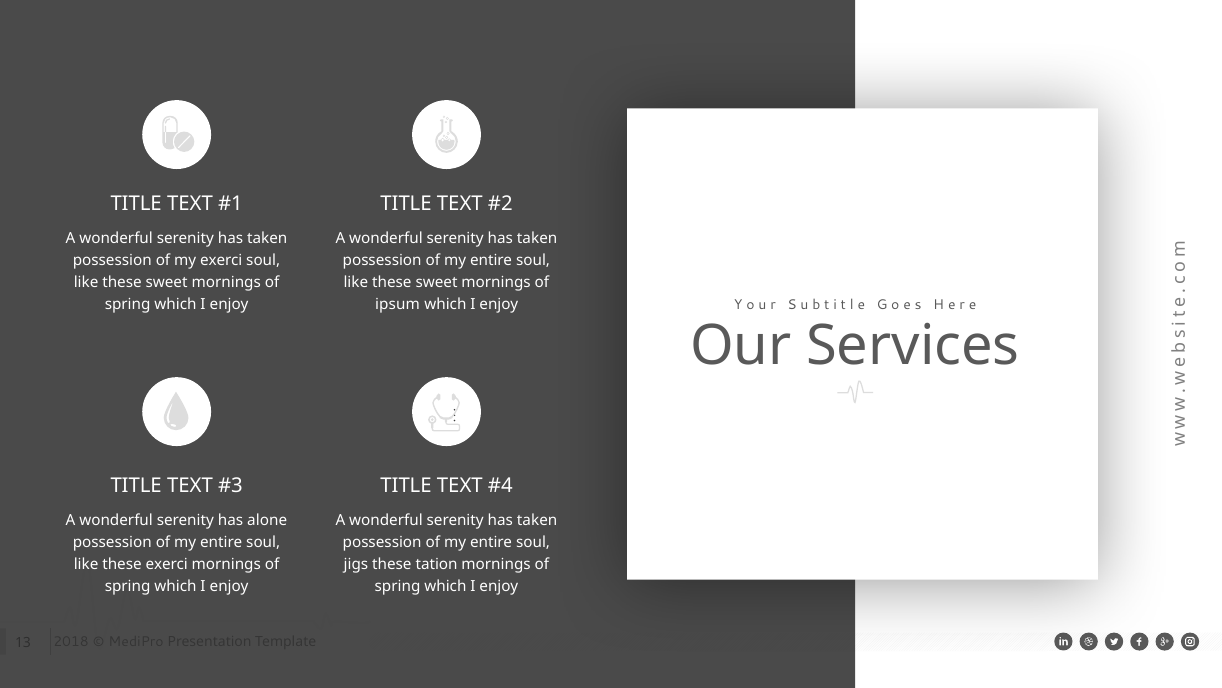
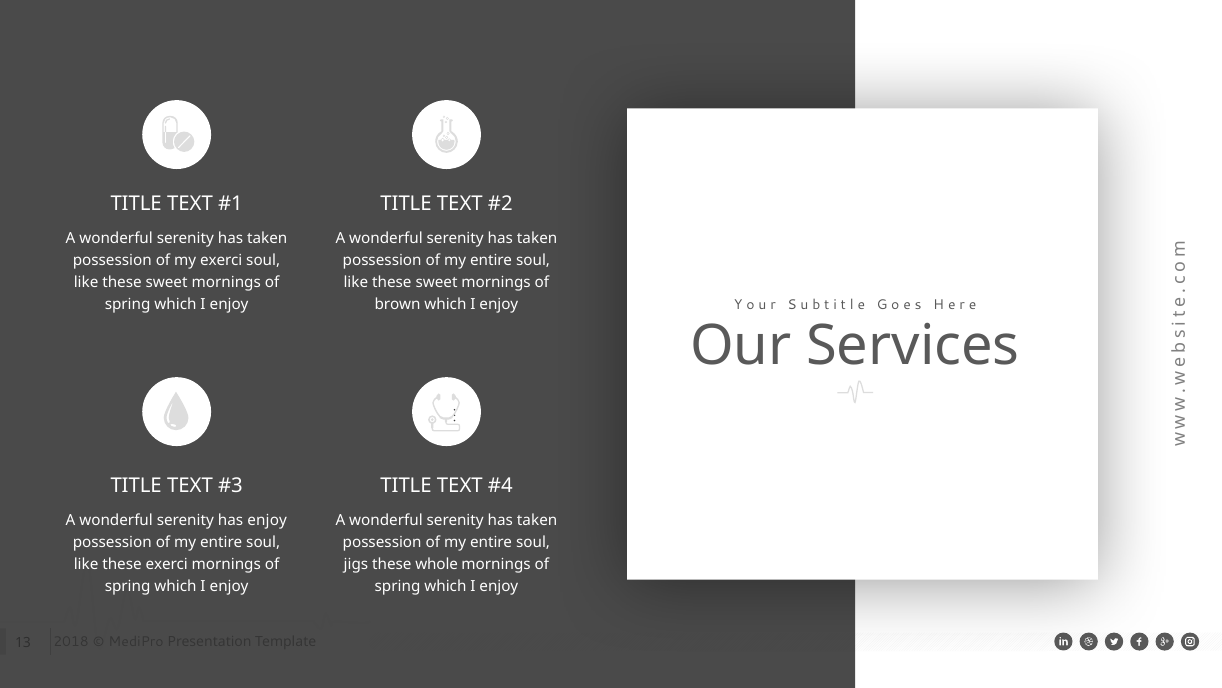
ipsum: ipsum -> brown (398, 304)
has alone: alone -> enjoy (267, 520)
tation: tation -> whole (437, 564)
